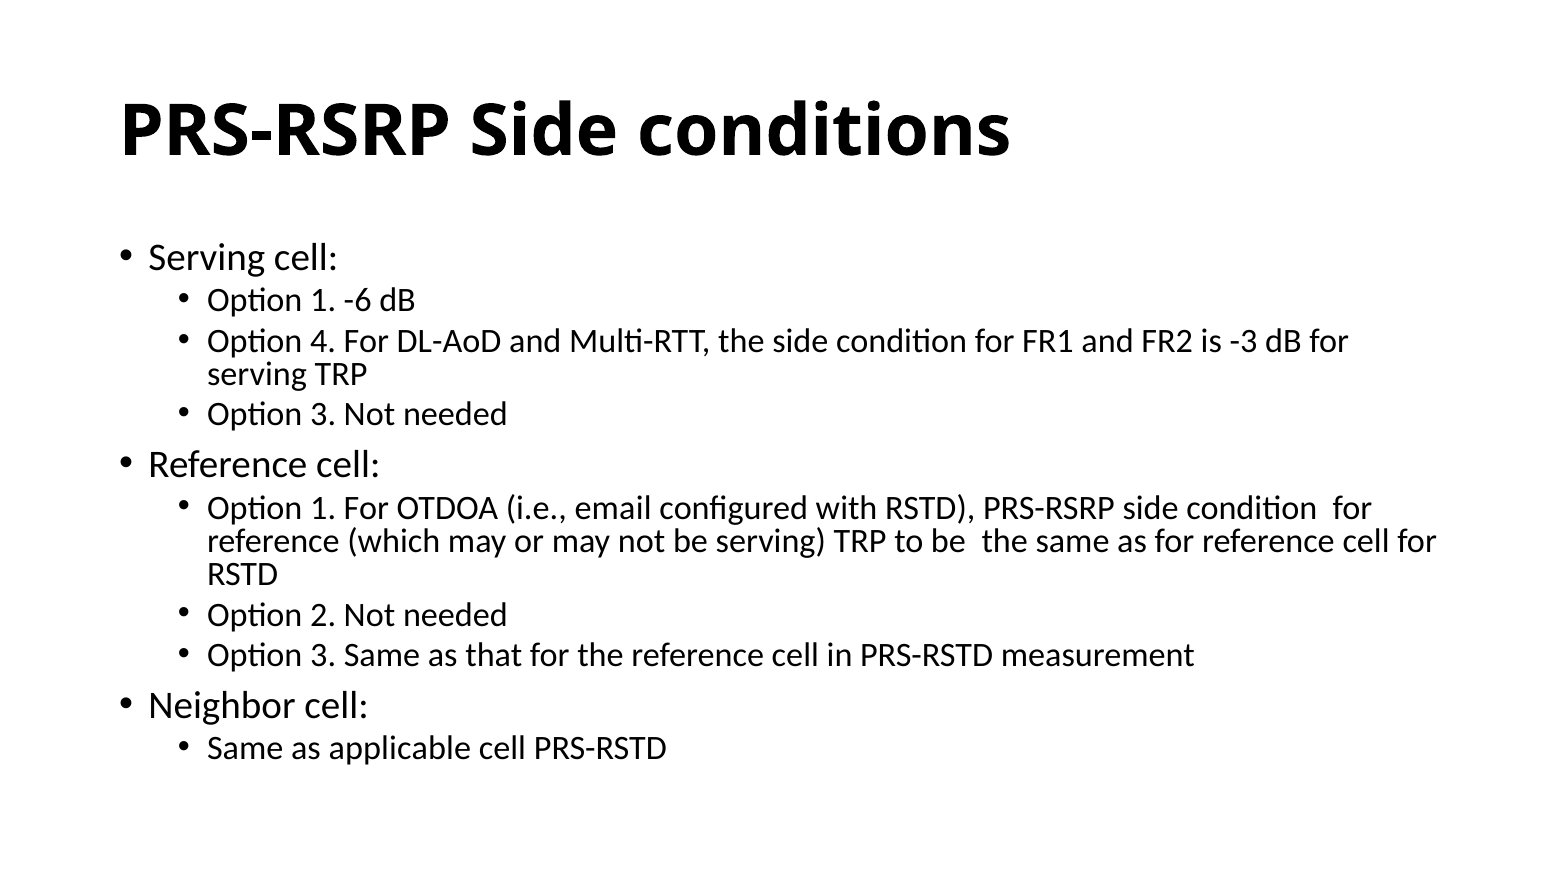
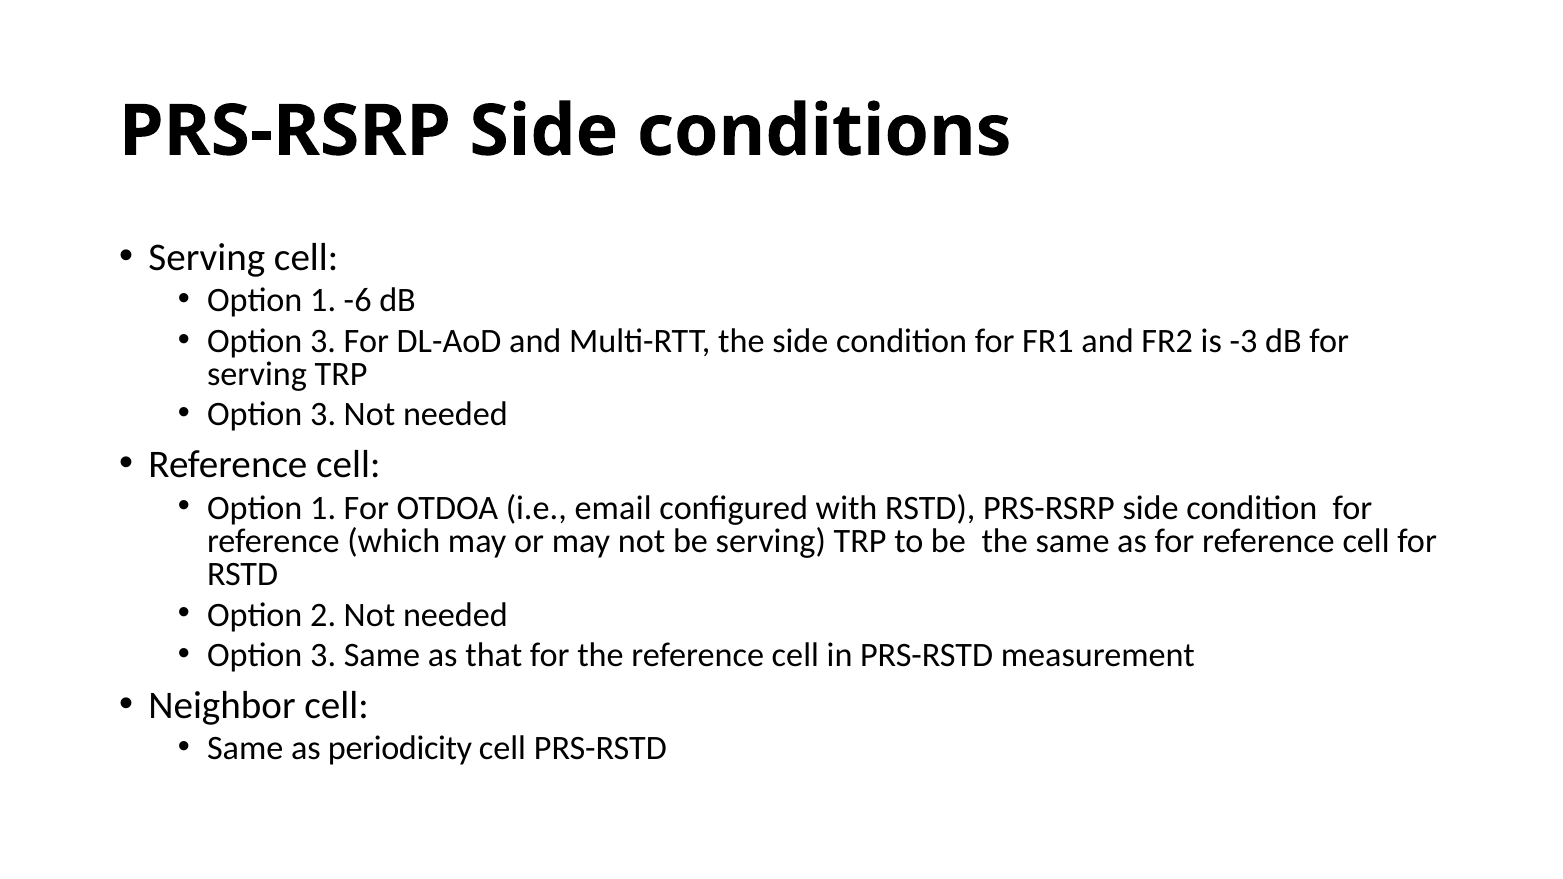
4: 4 -> 3 (323, 341)
applicable: applicable -> periodicity (400, 749)
